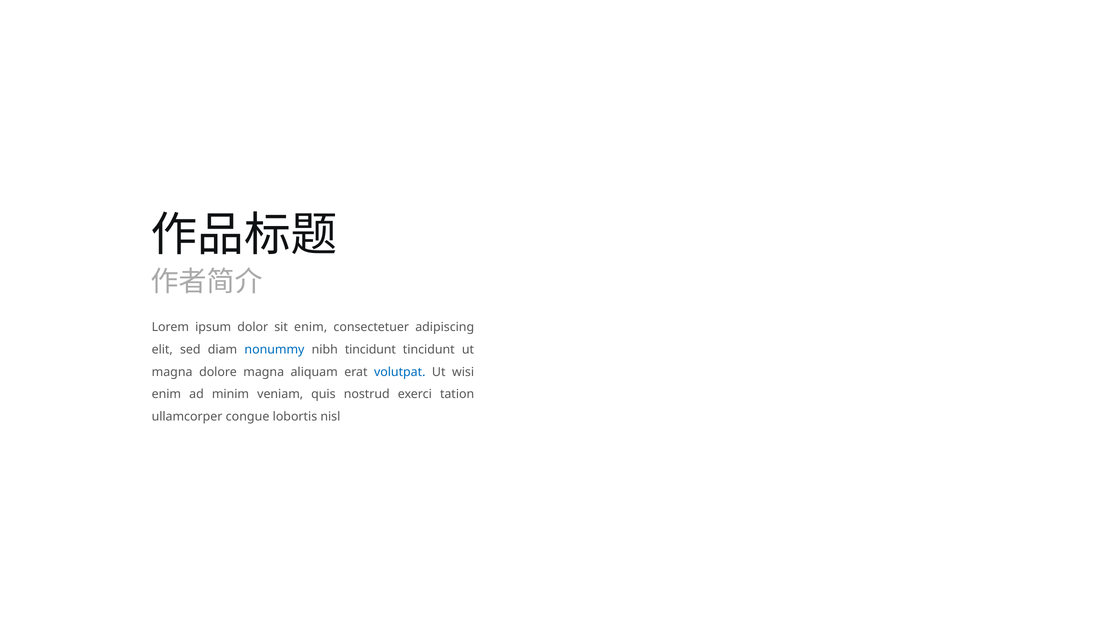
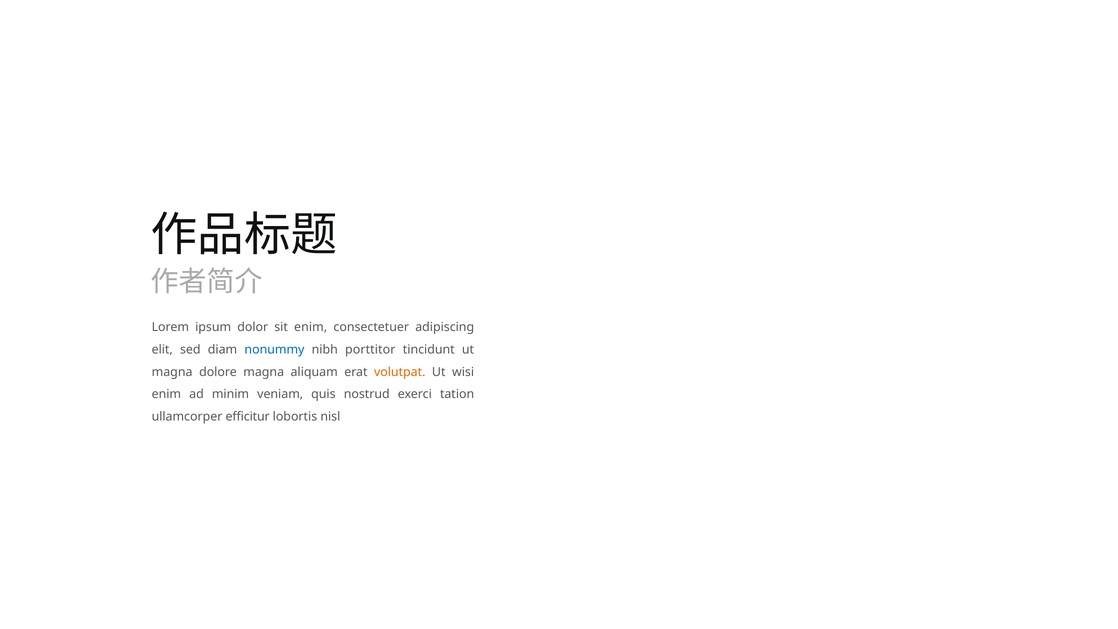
nibh tincidunt: tincidunt -> porttitor (370, 350)
volutpat colour: blue -> orange (400, 372)
congue: congue -> efficitur (248, 417)
